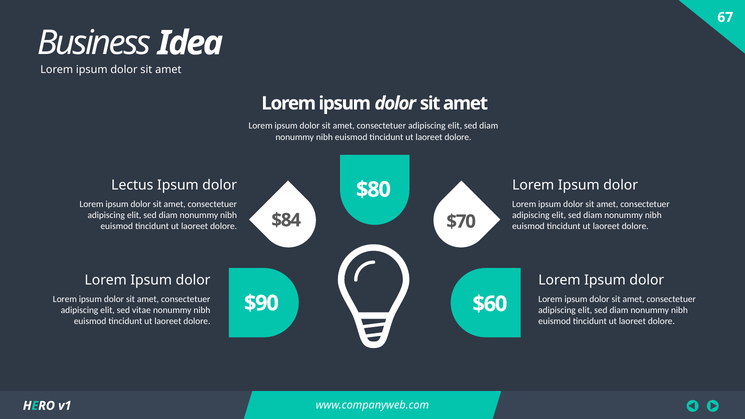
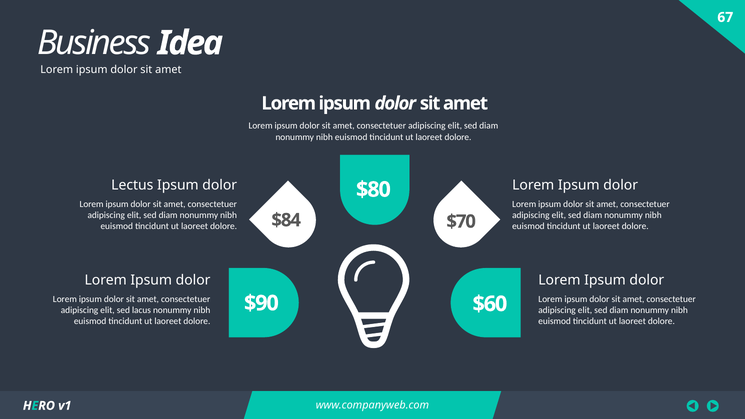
vitae: vitae -> lacus (141, 310)
